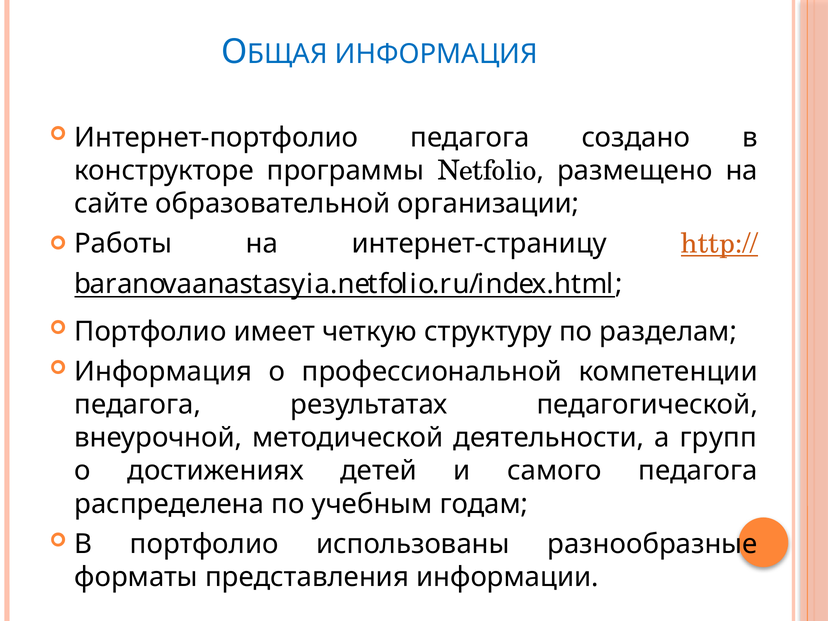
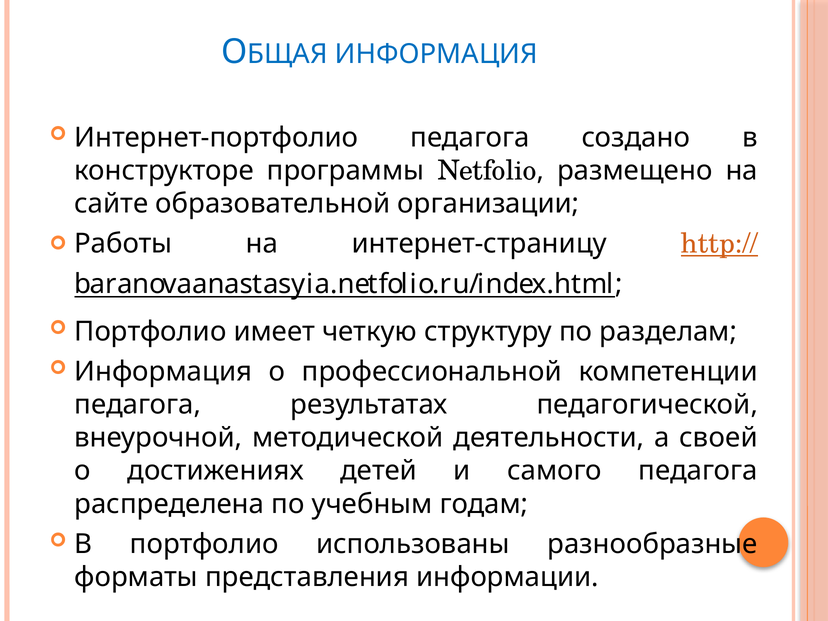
групп: групп -> своей (718, 438)
